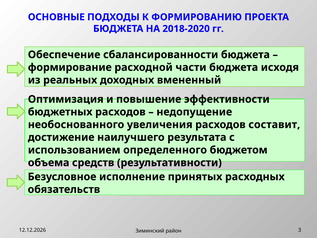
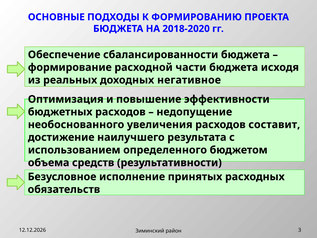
вмененный: вмененный -> негативное (189, 80)
